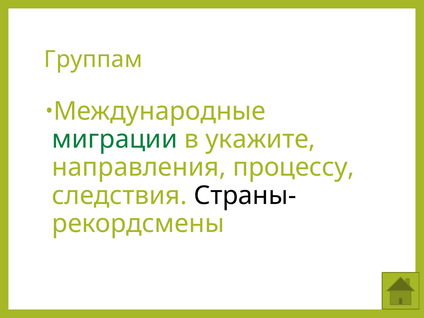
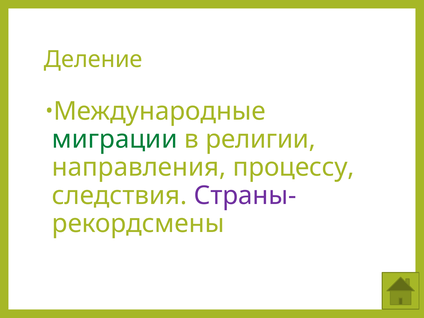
Группам: Группам -> Деление (93, 60)
укажите: укажите -> религии (261, 139)
Страны- colour: black -> purple (245, 195)
